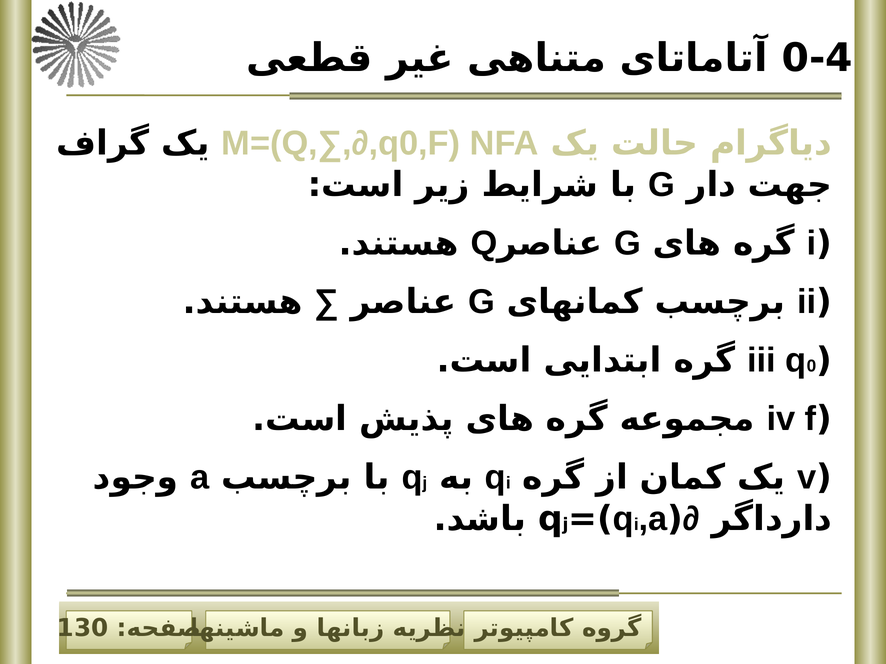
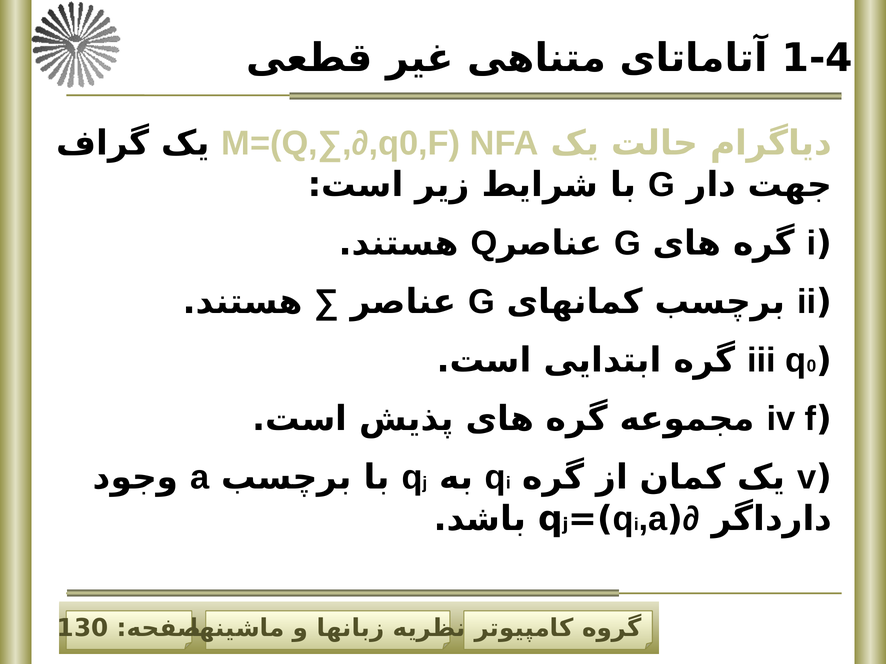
0-4: 0-4 -> 1-4 (817, 58)
